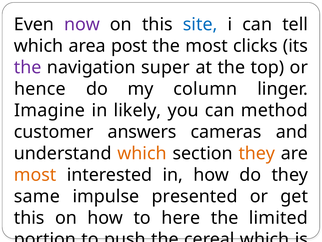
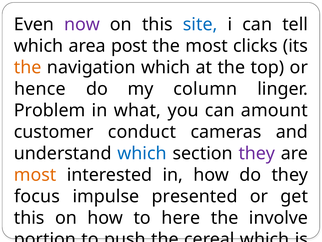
the colour: purple -> orange (28, 67)
navigation super: super -> which (166, 67)
Imagine: Imagine -> Problem (50, 110)
likely: likely -> what (137, 110)
method: method -> amount (274, 110)
answers: answers -> conduct (142, 132)
which colour: orange -> blue (142, 153)
they colour: orange -> purple (257, 153)
same: same -> focus (37, 196)
limited: limited -> involve (278, 217)
